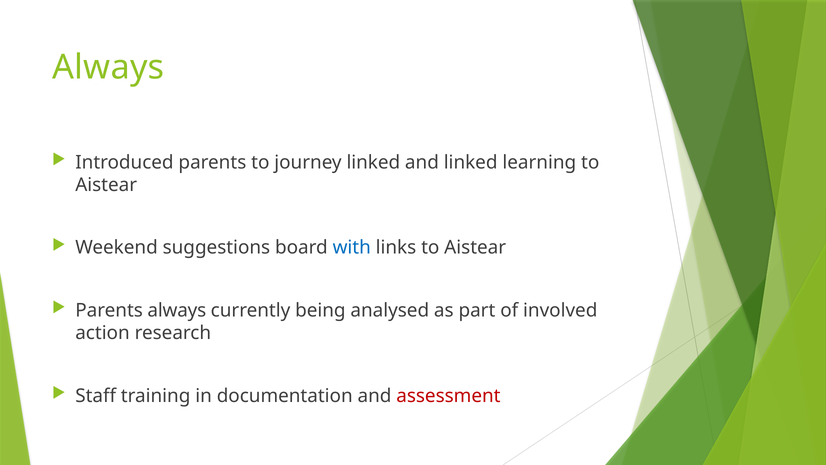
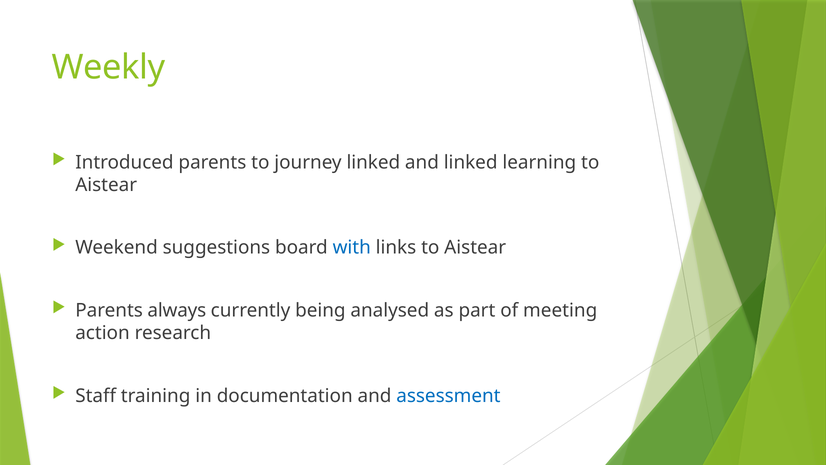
Always: Always -> Weekly (109, 67)
involved: involved -> meeting (560, 310)
assessment colour: red -> blue (448, 395)
